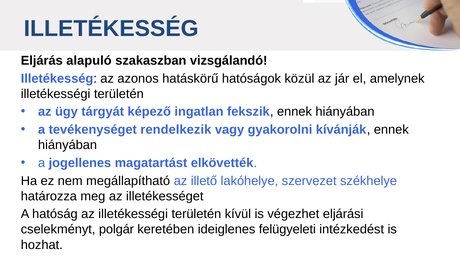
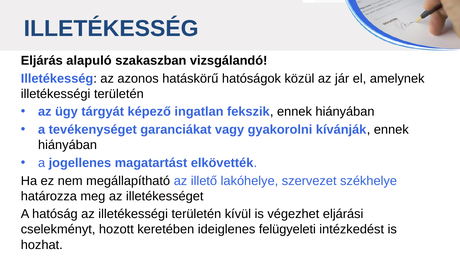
rendelkezik: rendelkezik -> garanciákat (176, 130)
polgár: polgár -> hozott (116, 229)
